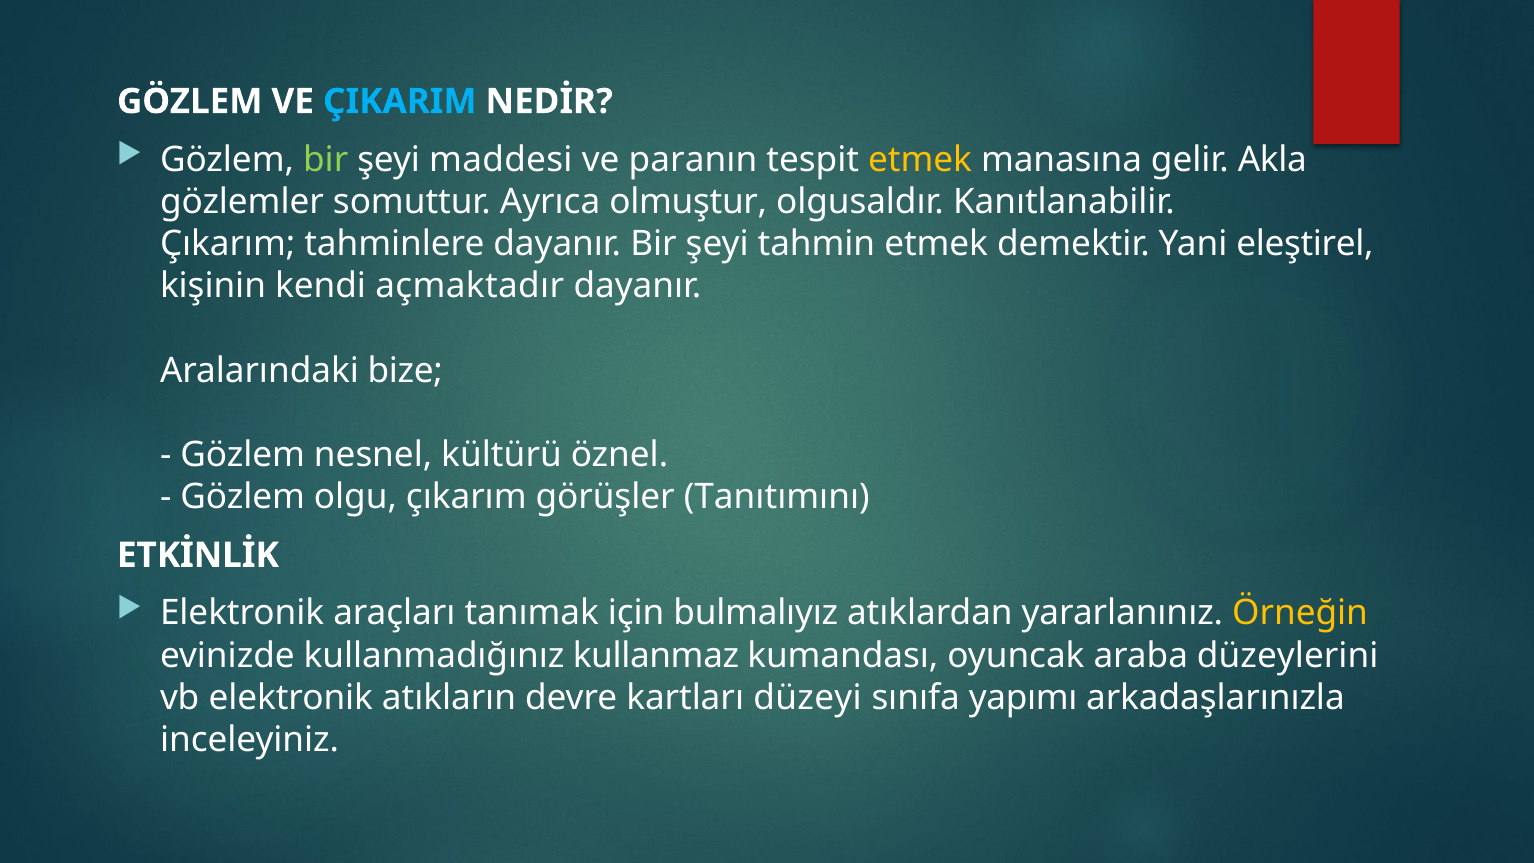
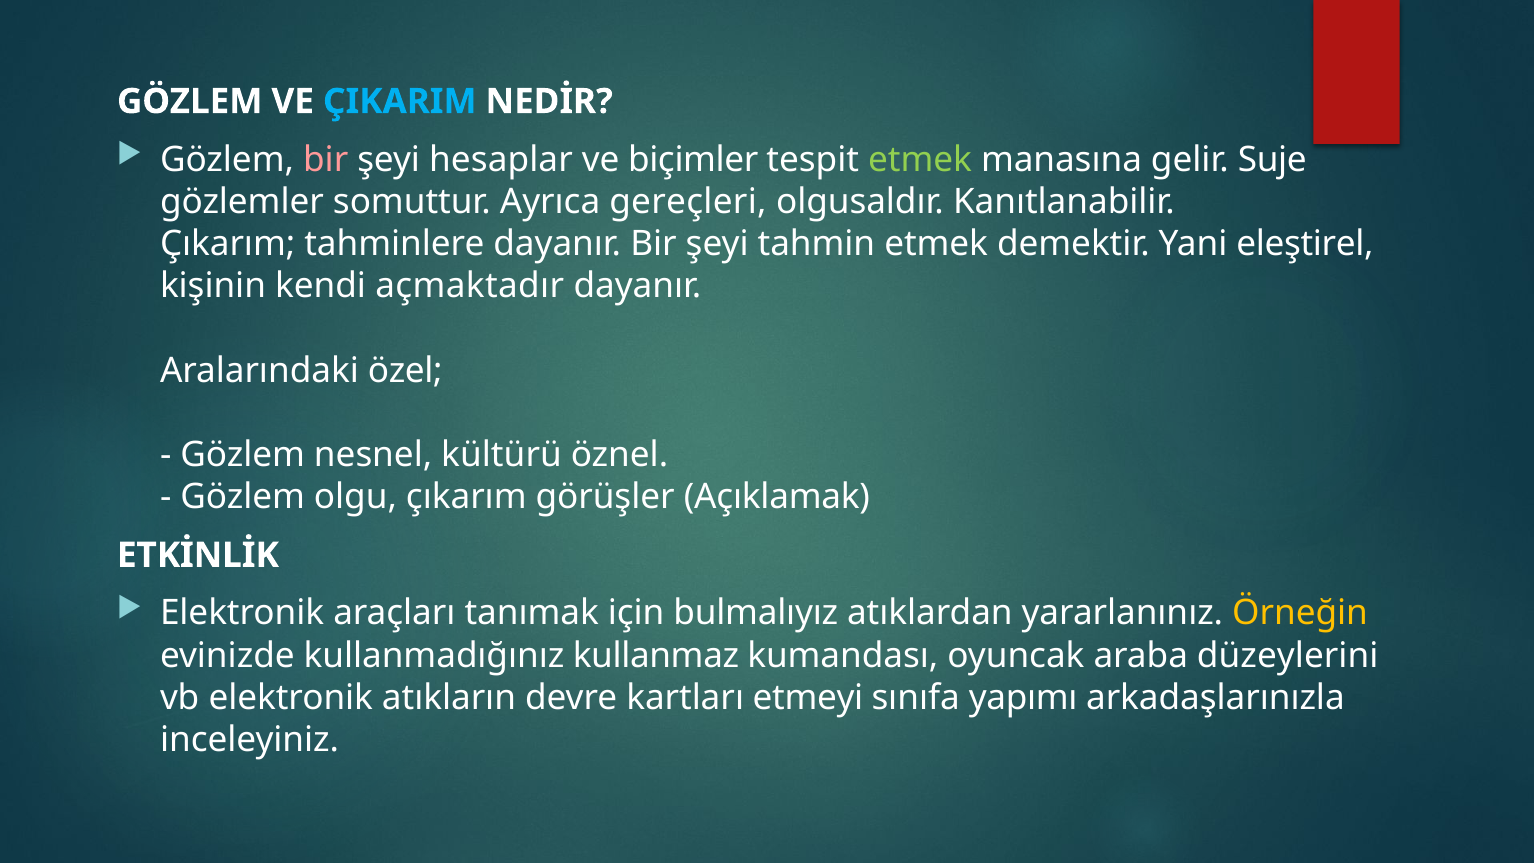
bir colour: light green -> pink (326, 160)
maddesi: maddesi -> hesaplar (501, 160)
paranın: paranın -> biçimler (693, 160)
etmek colour: yellow -> light green (920, 160)
Akla: Akla -> Suje (1272, 160)
olmuştur: olmuştur -> gereçleri (688, 202)
bize: bize -> özel (405, 370)
Tanıtımını: Tanıtımını -> Açıklamak (777, 497)
düzeyi: düzeyi -> etmeyi (808, 698)
